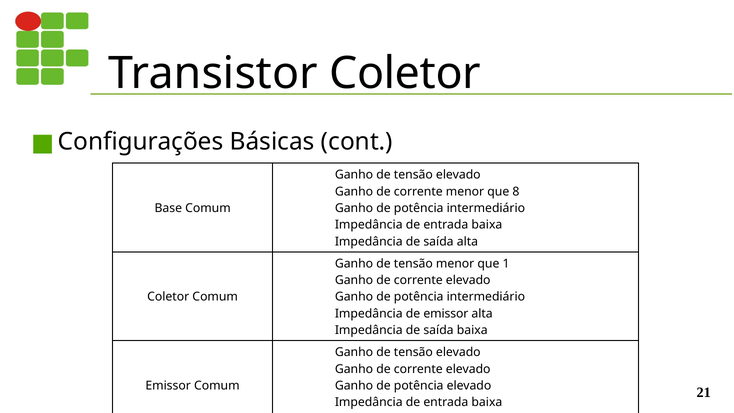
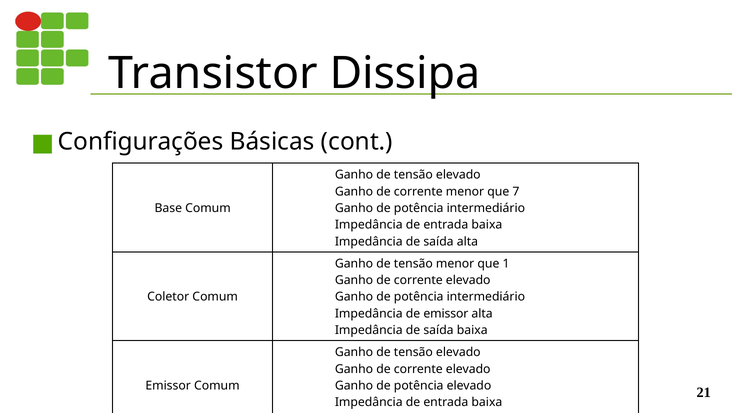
Transistor Coletor: Coletor -> Dissipa (405, 73)
8: 8 -> 7 (516, 191)
